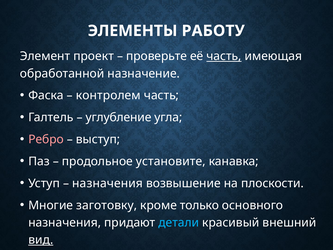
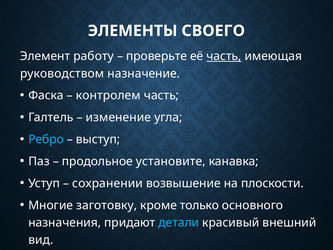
РАБОТУ: РАБОТУ -> СВОЕГО (213, 31)
проект: проект -> работу (94, 56)
обработанной: обработанной -> руководством (62, 73)
углубление: углубление -> изменение (118, 117)
Ребро colour: pink -> light blue (46, 139)
назначения: назначения -> сохранении (108, 183)
вид underline: present -> none (41, 240)
